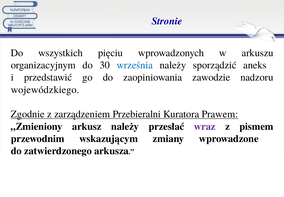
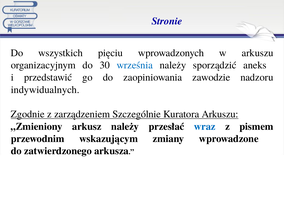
wojewódzkiego: wojewódzkiego -> indywidualnych (45, 89)
Przebieralni: Przebieralni -> Szczególnie (137, 114)
Kuratora Prawem: Prawem -> Arkuszu (220, 114)
wraz colour: purple -> blue (205, 126)
